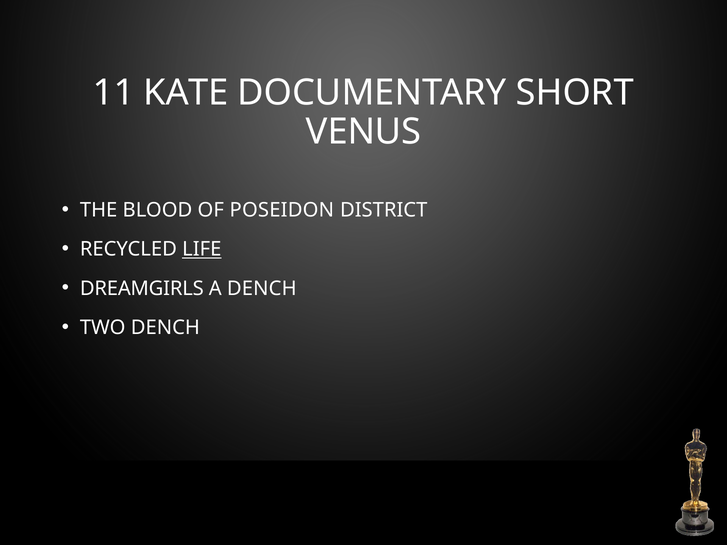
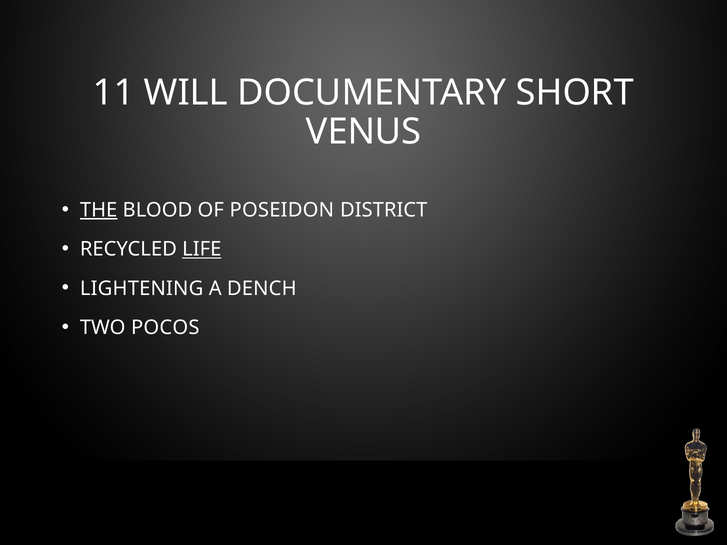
KATE: KATE -> WILL (186, 93)
THE underline: none -> present (99, 210)
DREAMGIRLS: DREAMGIRLS -> LIGHTENING (142, 289)
TWO DENCH: DENCH -> POCOS (165, 328)
